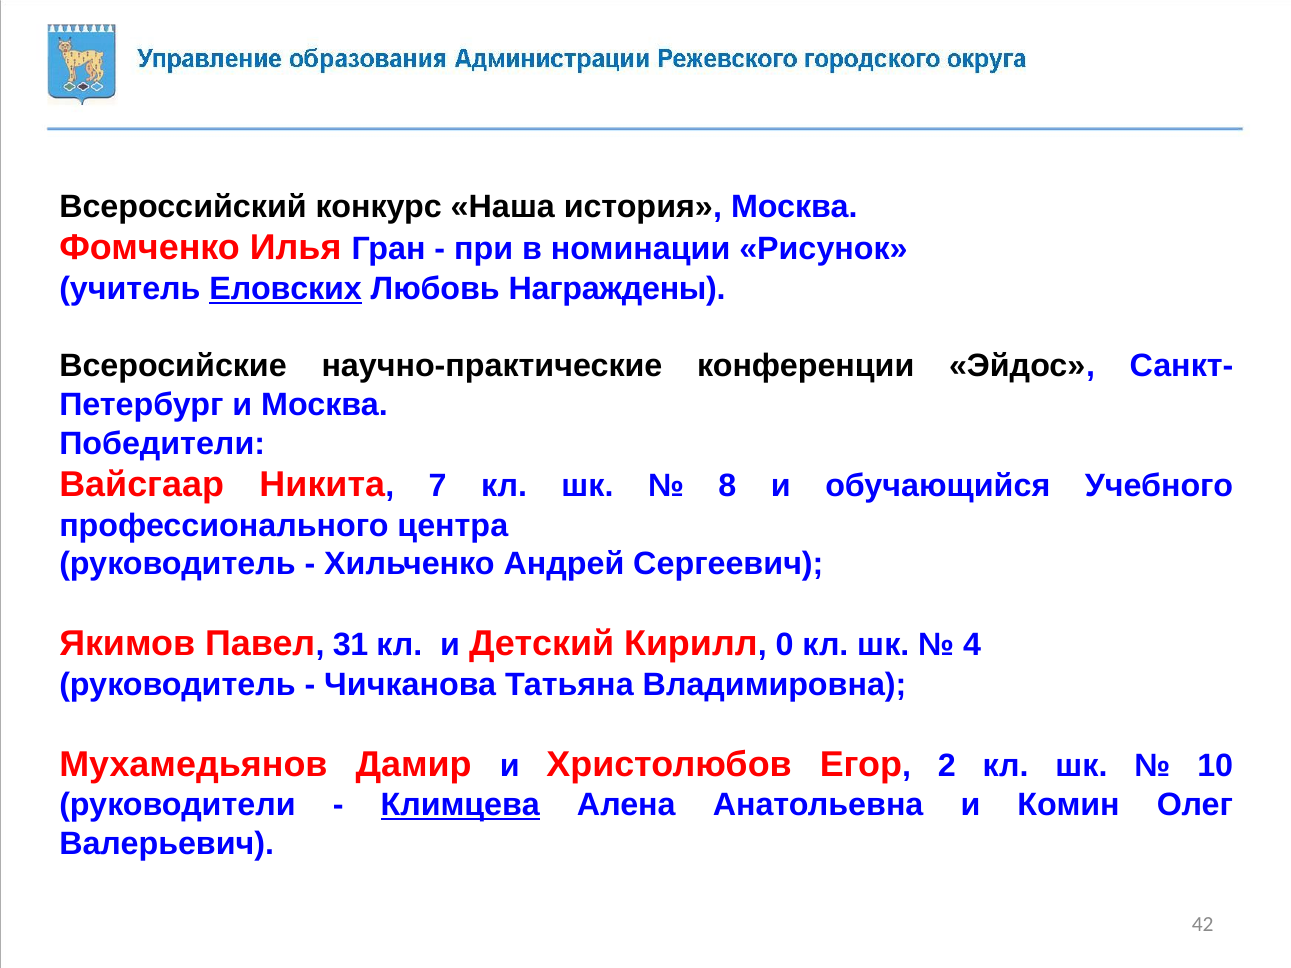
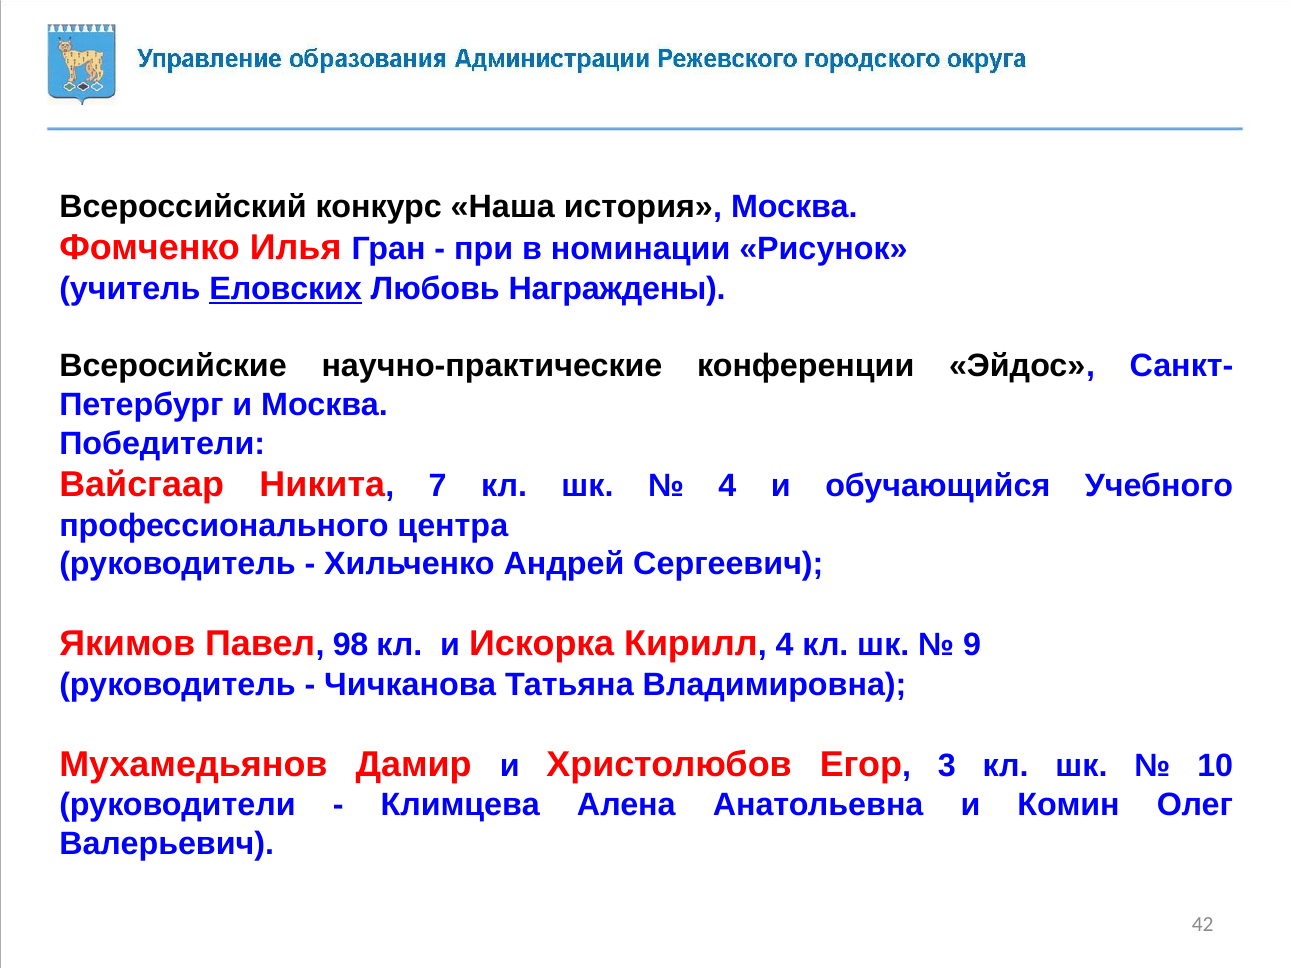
8: 8 -> 4 (727, 486)
31: 31 -> 98 (351, 645)
Детский: Детский -> Искорка (542, 644)
Кирилл 0: 0 -> 4 (785, 645)
4: 4 -> 9 (972, 645)
2: 2 -> 3 (947, 766)
Климцева underline: present -> none (460, 805)
